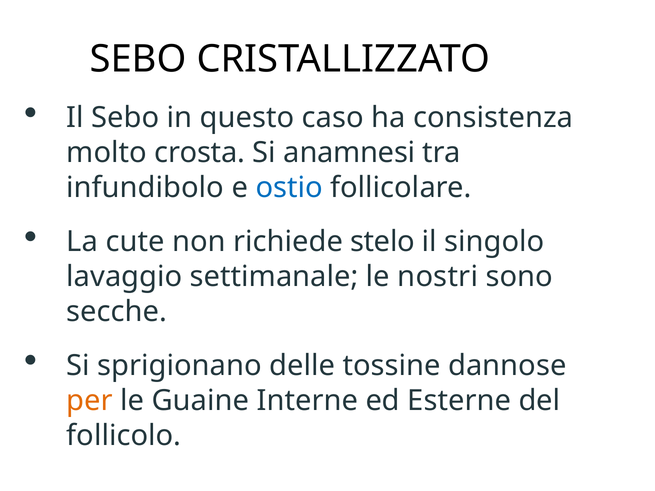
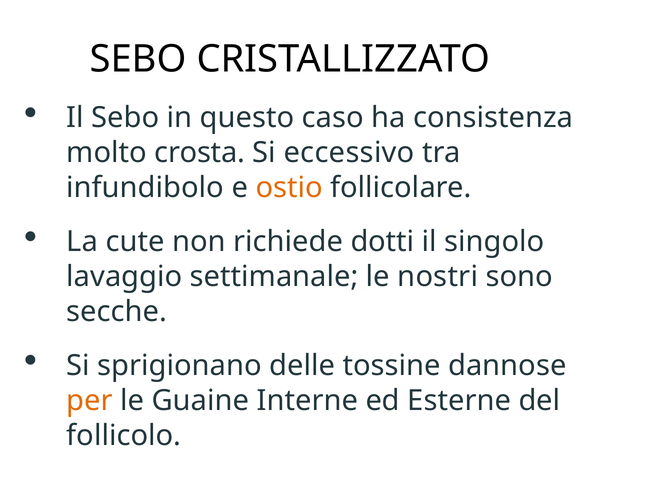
anamnesi: anamnesi -> eccessivo (349, 153)
ostio colour: blue -> orange (289, 188)
stelo: stelo -> dotti (382, 242)
